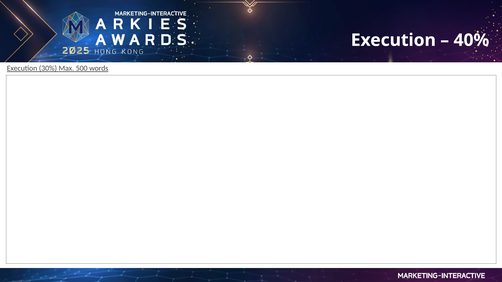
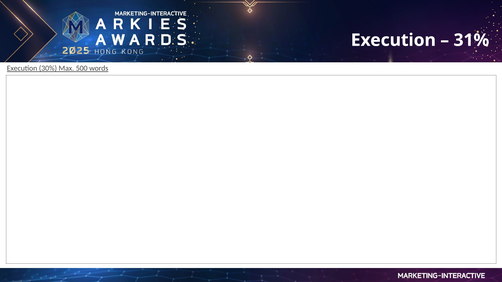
40%: 40% -> 31% (471, 40)
